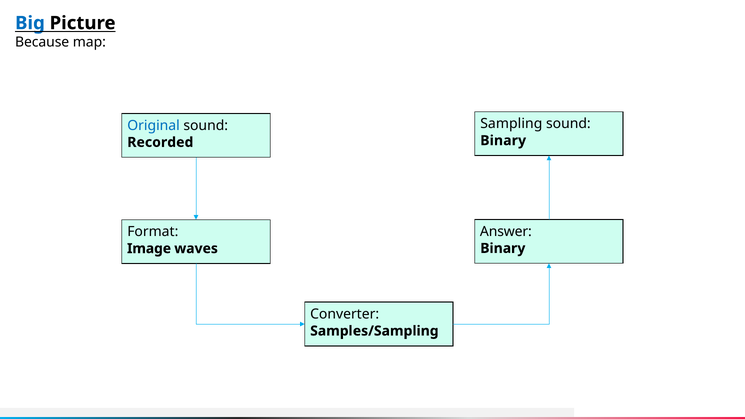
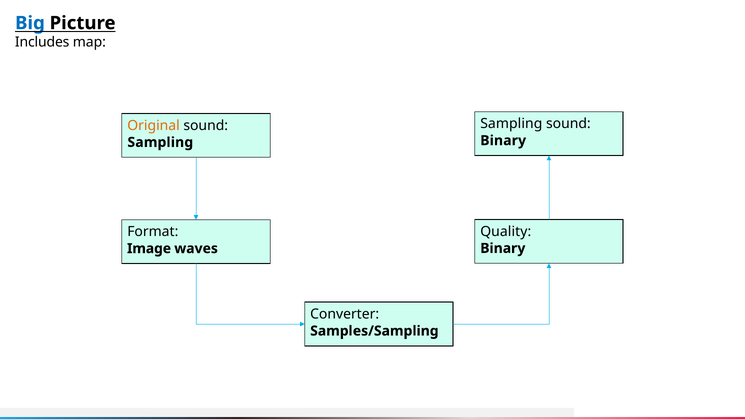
Because: Because -> Includes (42, 42)
Original colour: blue -> orange (154, 126)
Recorded: Recorded -> Sampling (160, 142)
Answer: Answer -> Quality (506, 232)
